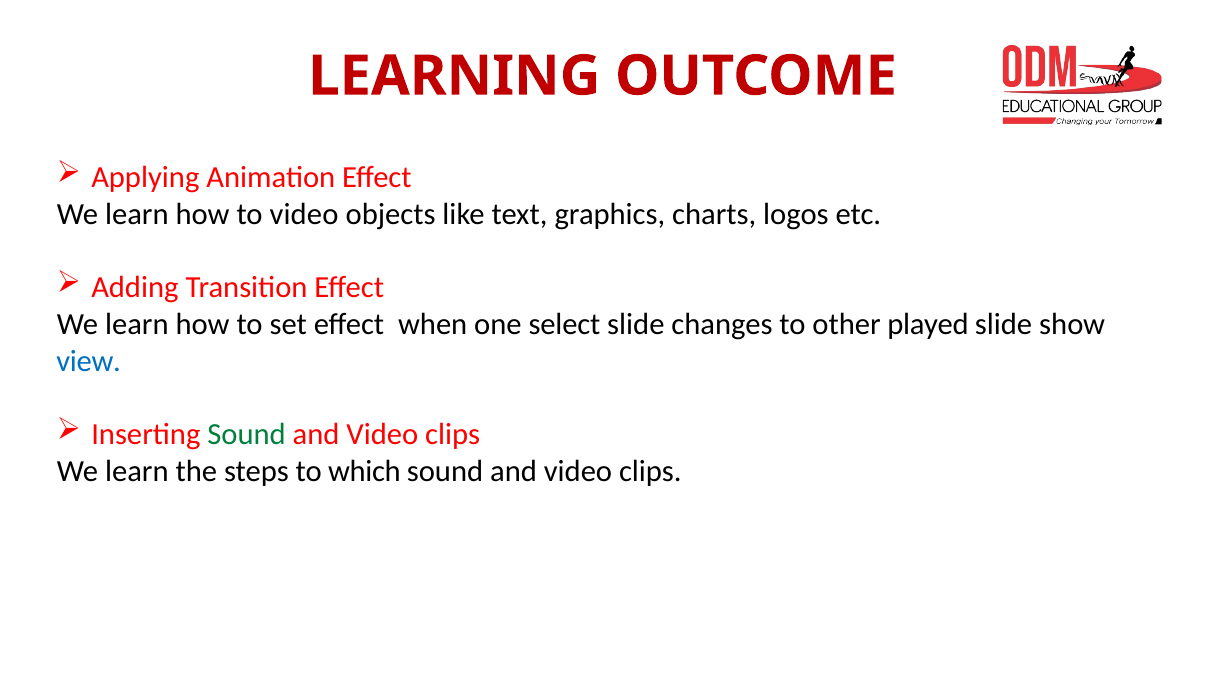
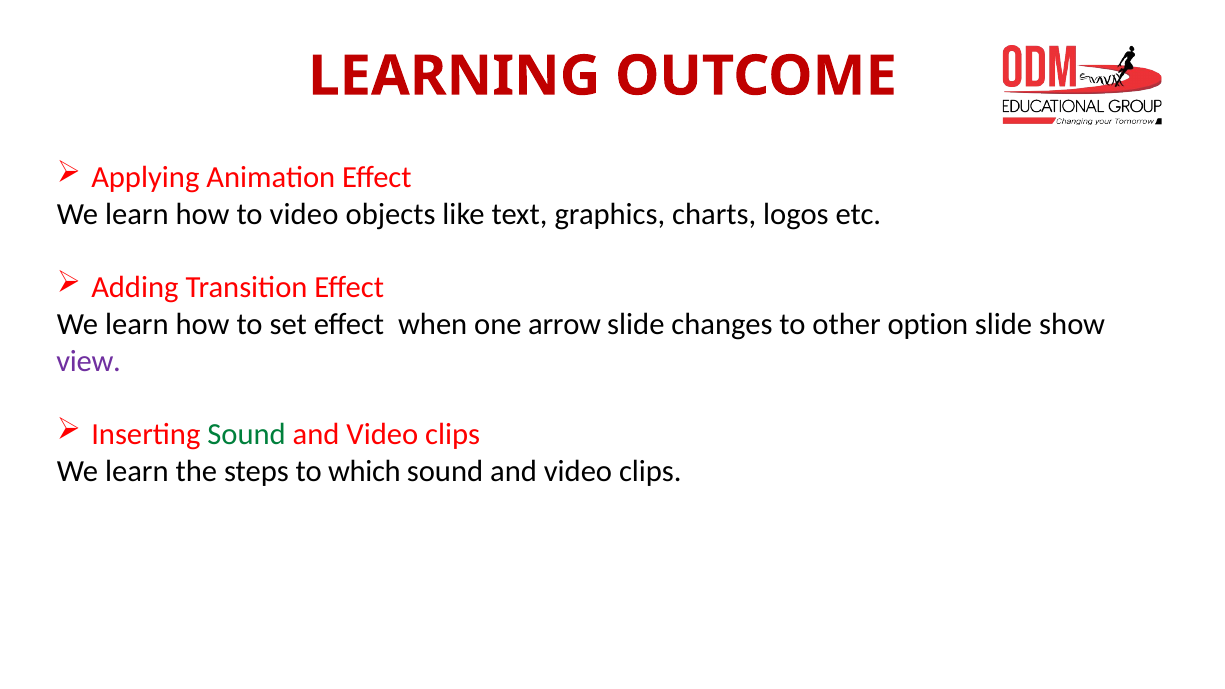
select: select -> arrow (565, 324)
played: played -> option (928, 324)
view colour: blue -> purple (89, 361)
